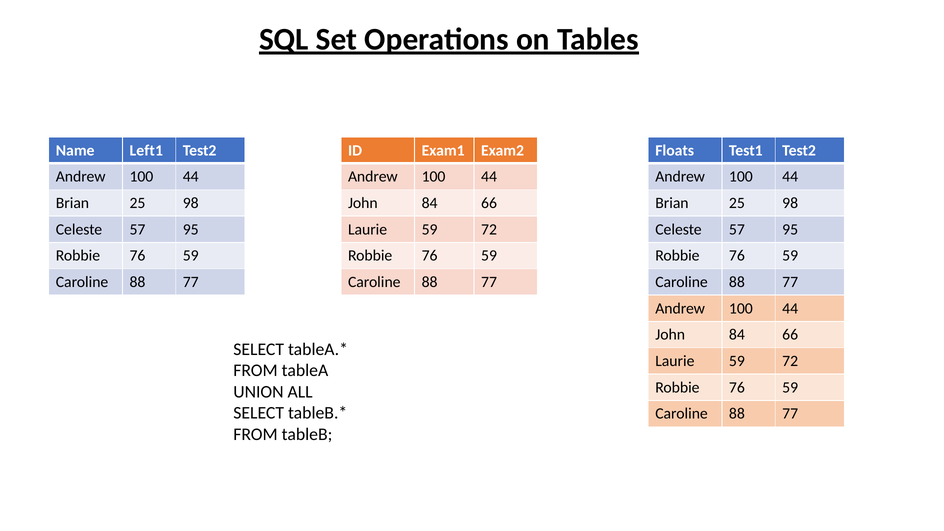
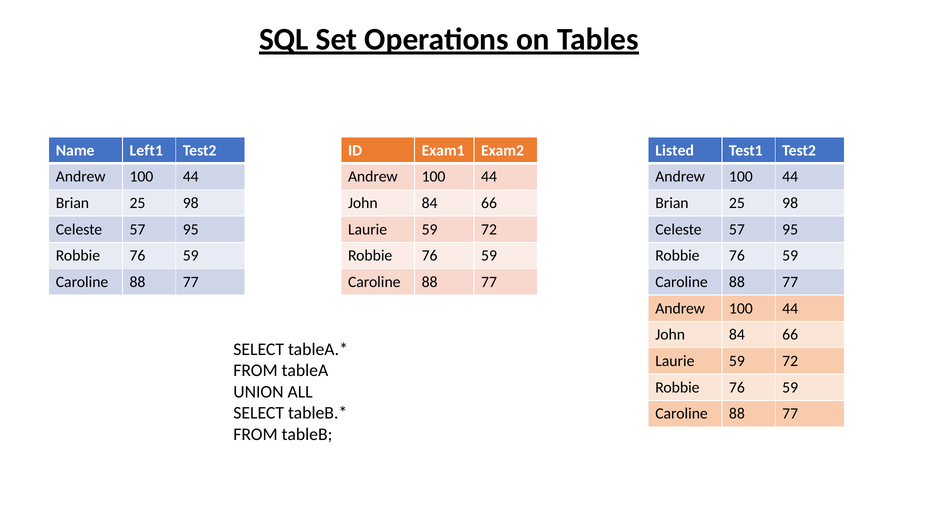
Floats: Floats -> Listed (675, 150)
